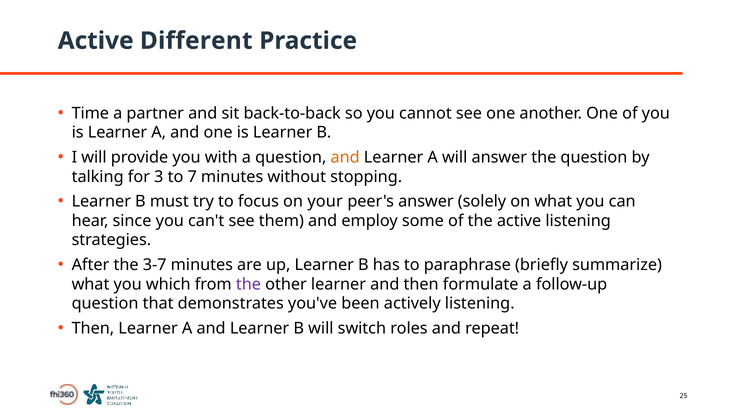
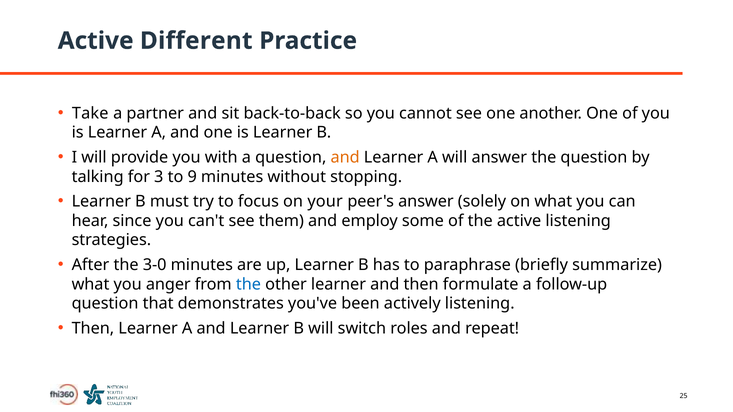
Time: Time -> Take (90, 113)
7: 7 -> 9 (192, 177)
3-7: 3-7 -> 3-0 (155, 265)
which: which -> anger (168, 284)
the colour: purple -> blue (248, 284)
